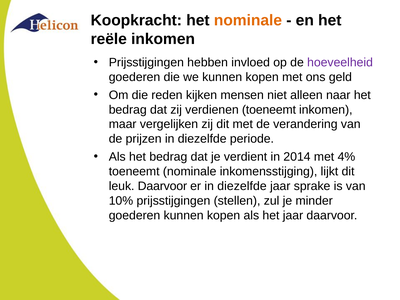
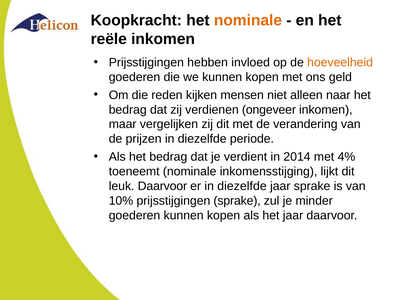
hoeveelheid colour: purple -> orange (340, 63)
verdienen toeneemt: toeneemt -> ongeveer (269, 110)
prijsstijgingen stellen: stellen -> sprake (237, 201)
